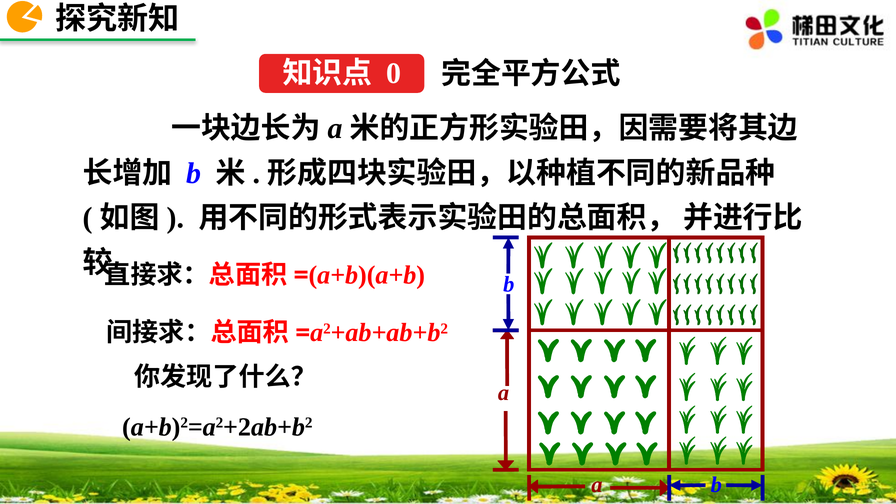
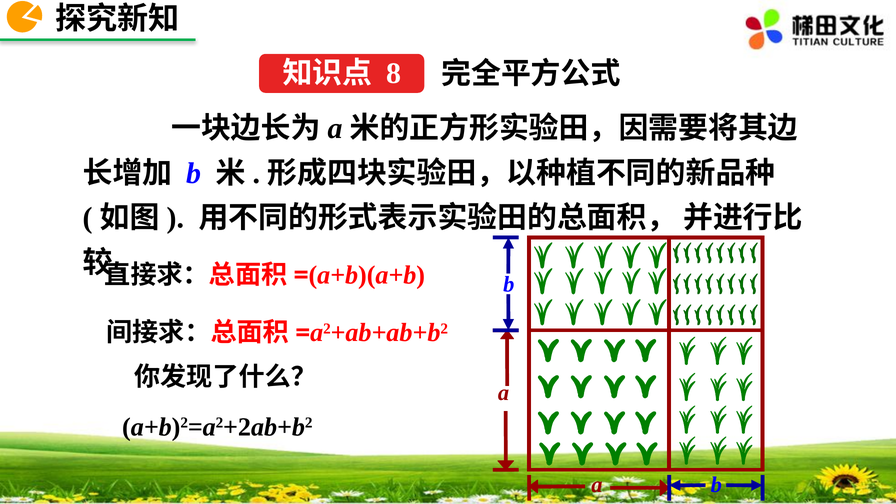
0: 0 -> 8 (394, 74)
